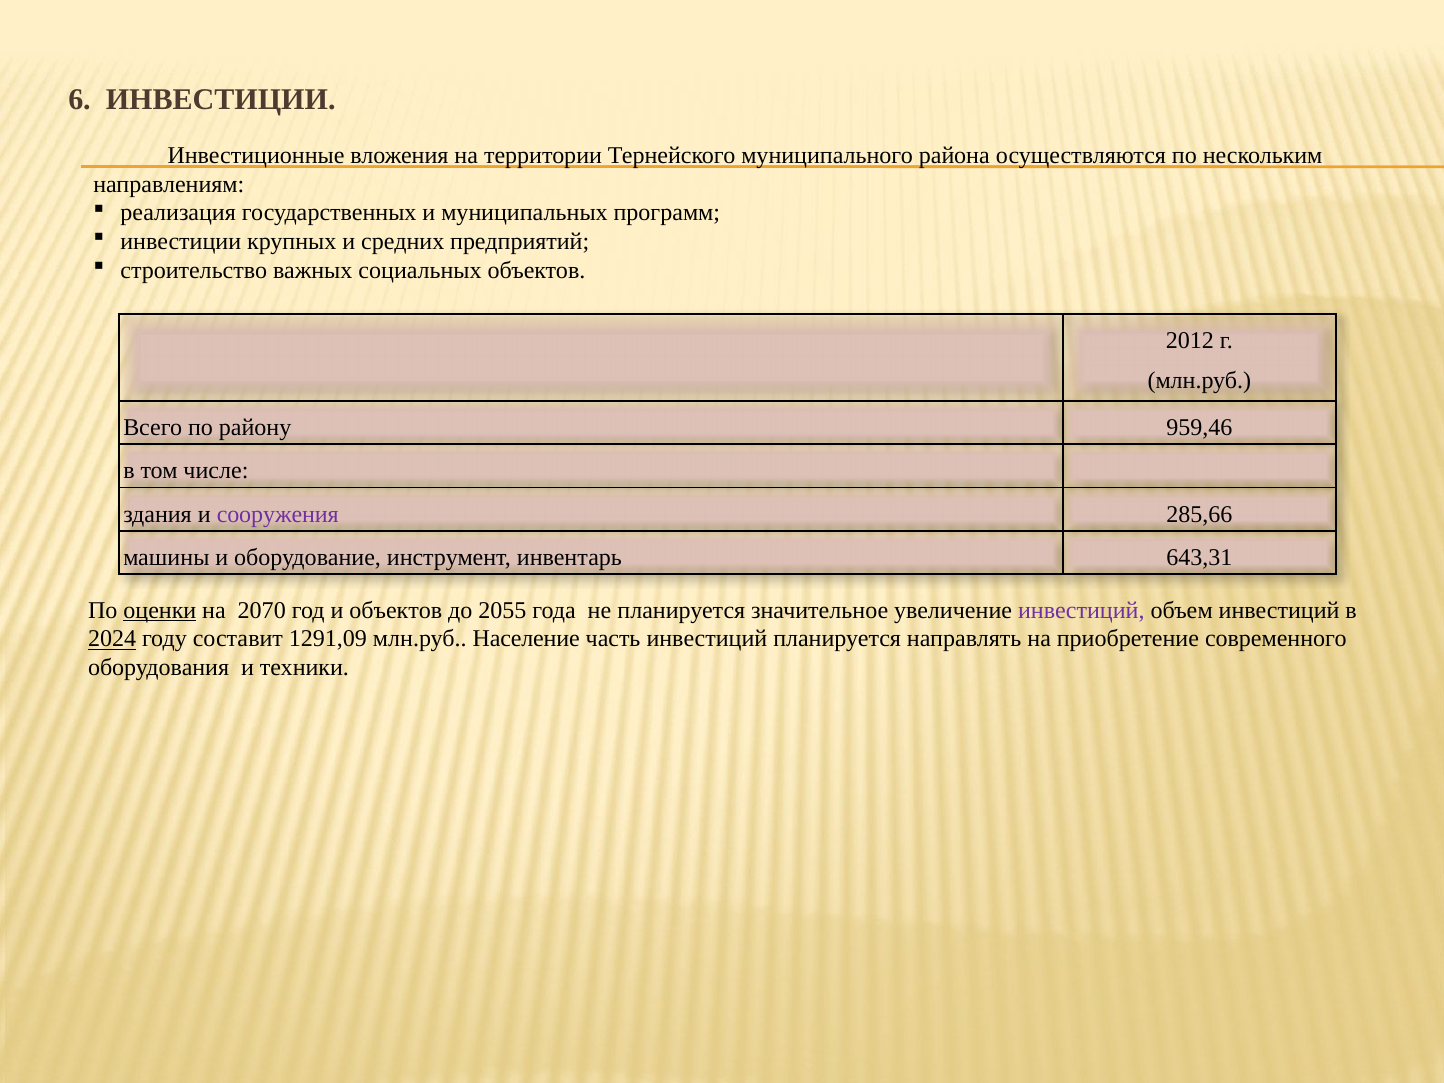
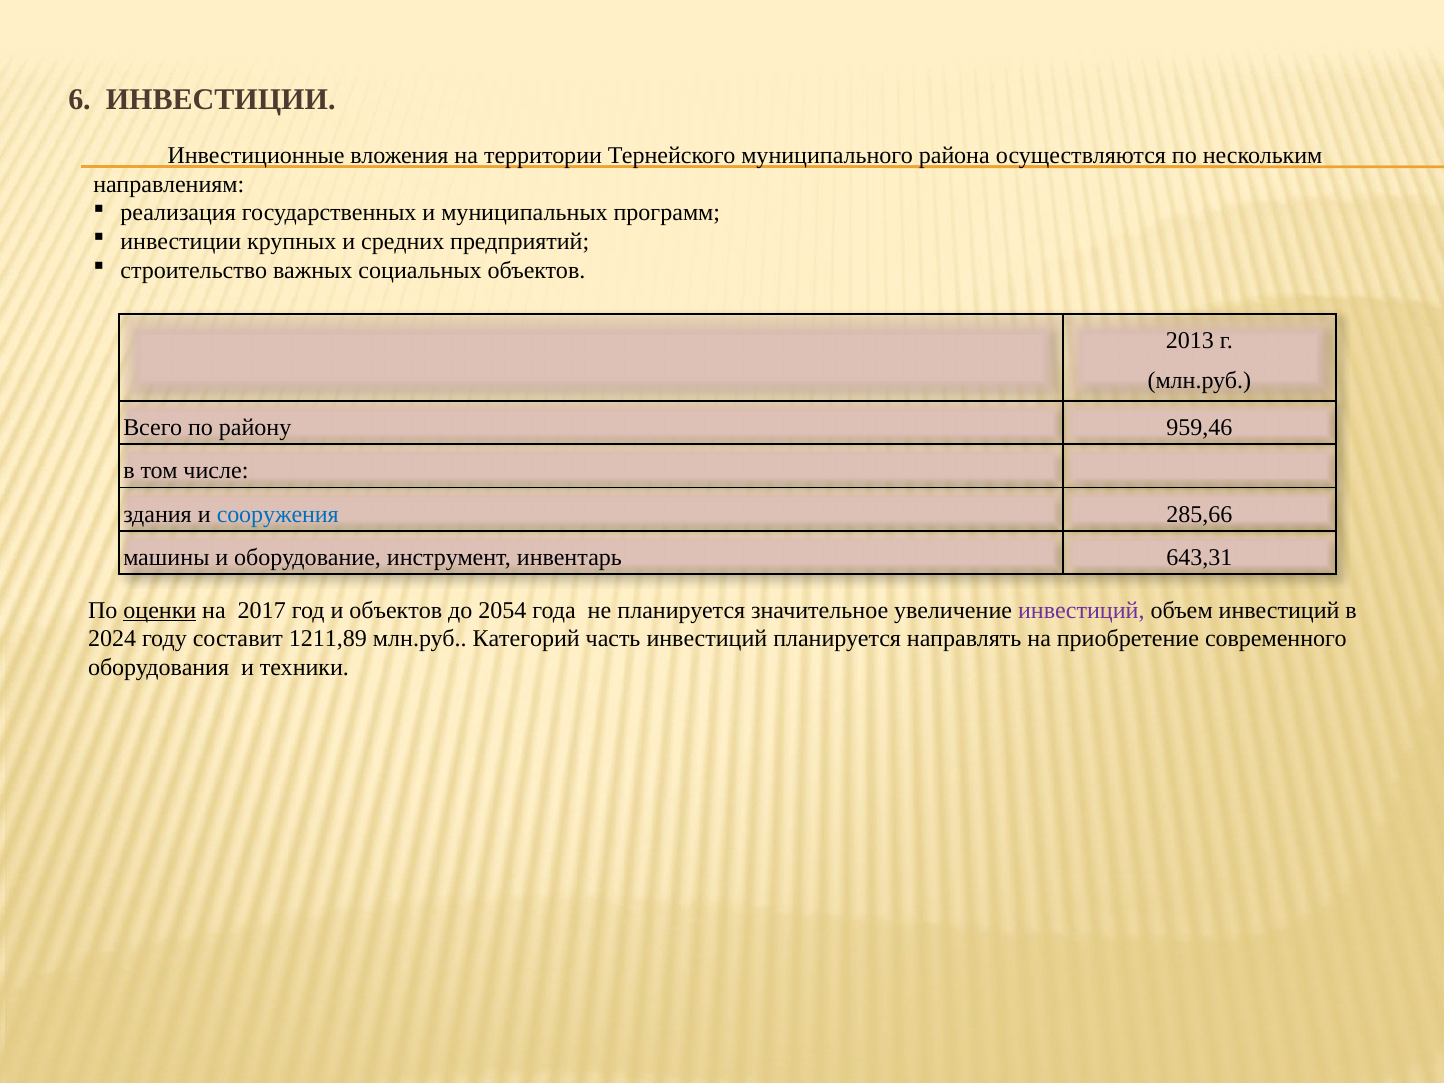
2012: 2012 -> 2013 (1190, 341)
сооружения colour: purple -> blue (278, 514)
2070: 2070 -> 2017 (262, 610)
2055: 2055 -> 2054 (502, 610)
2024 underline: present -> none (112, 639)
1291,09: 1291,09 -> 1211,89 (328, 639)
Население: Население -> Категорий (526, 639)
